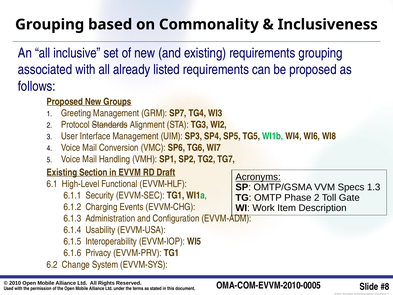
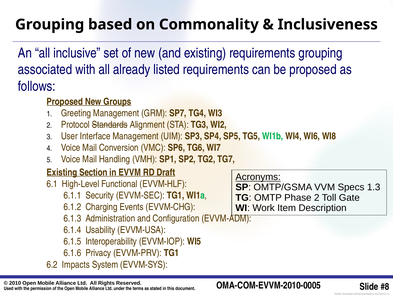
Change: Change -> Impacts (76, 264)
